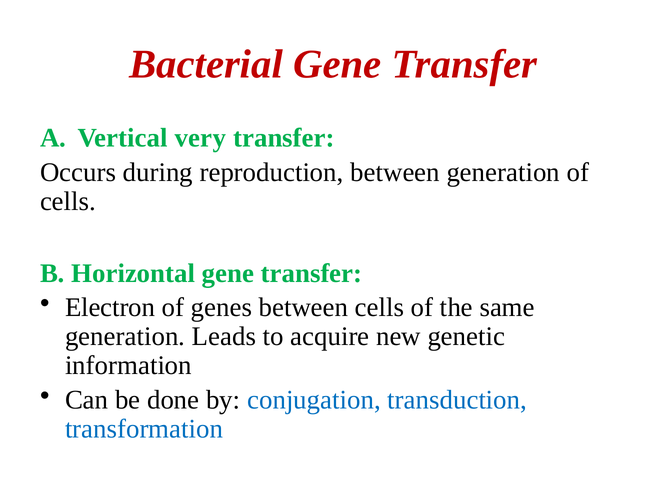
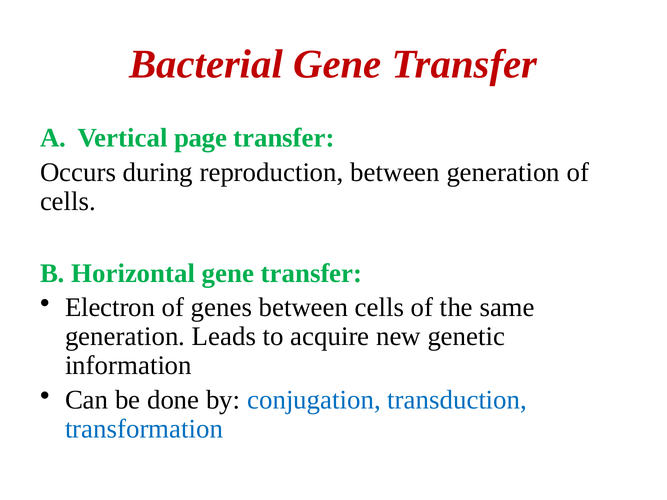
very: very -> page (201, 138)
